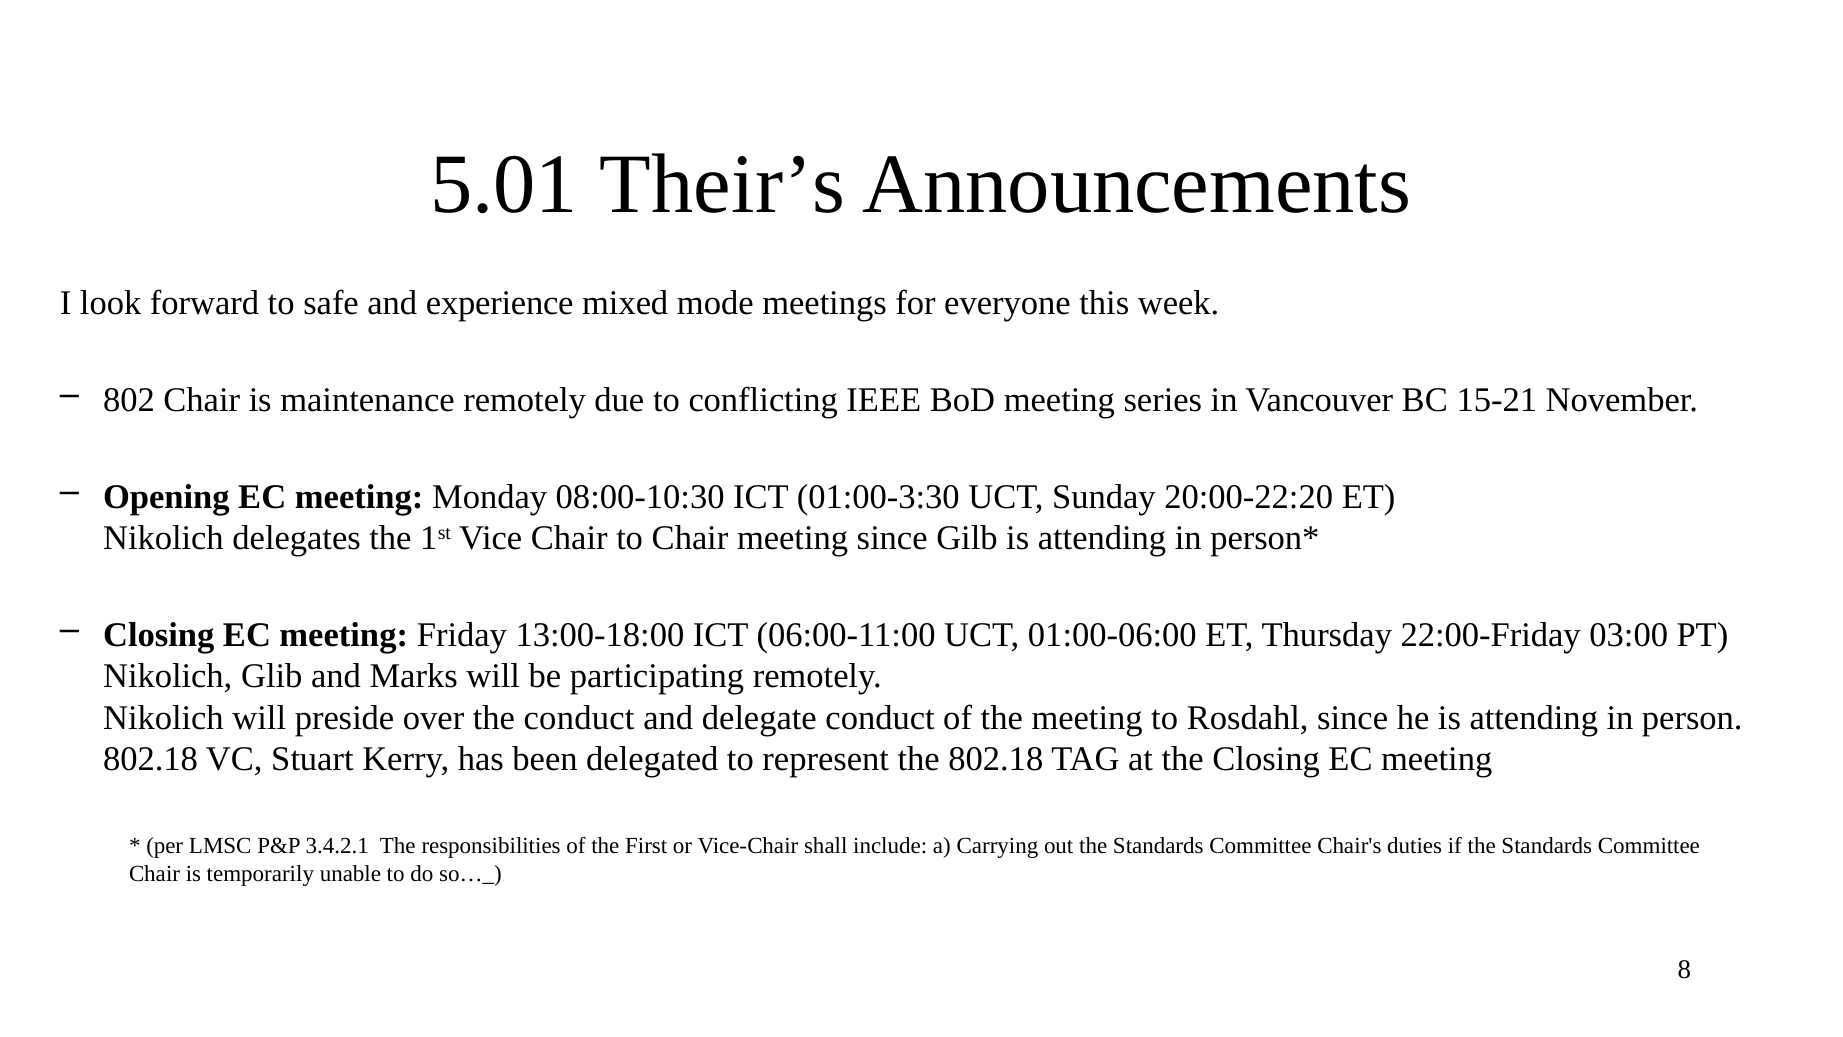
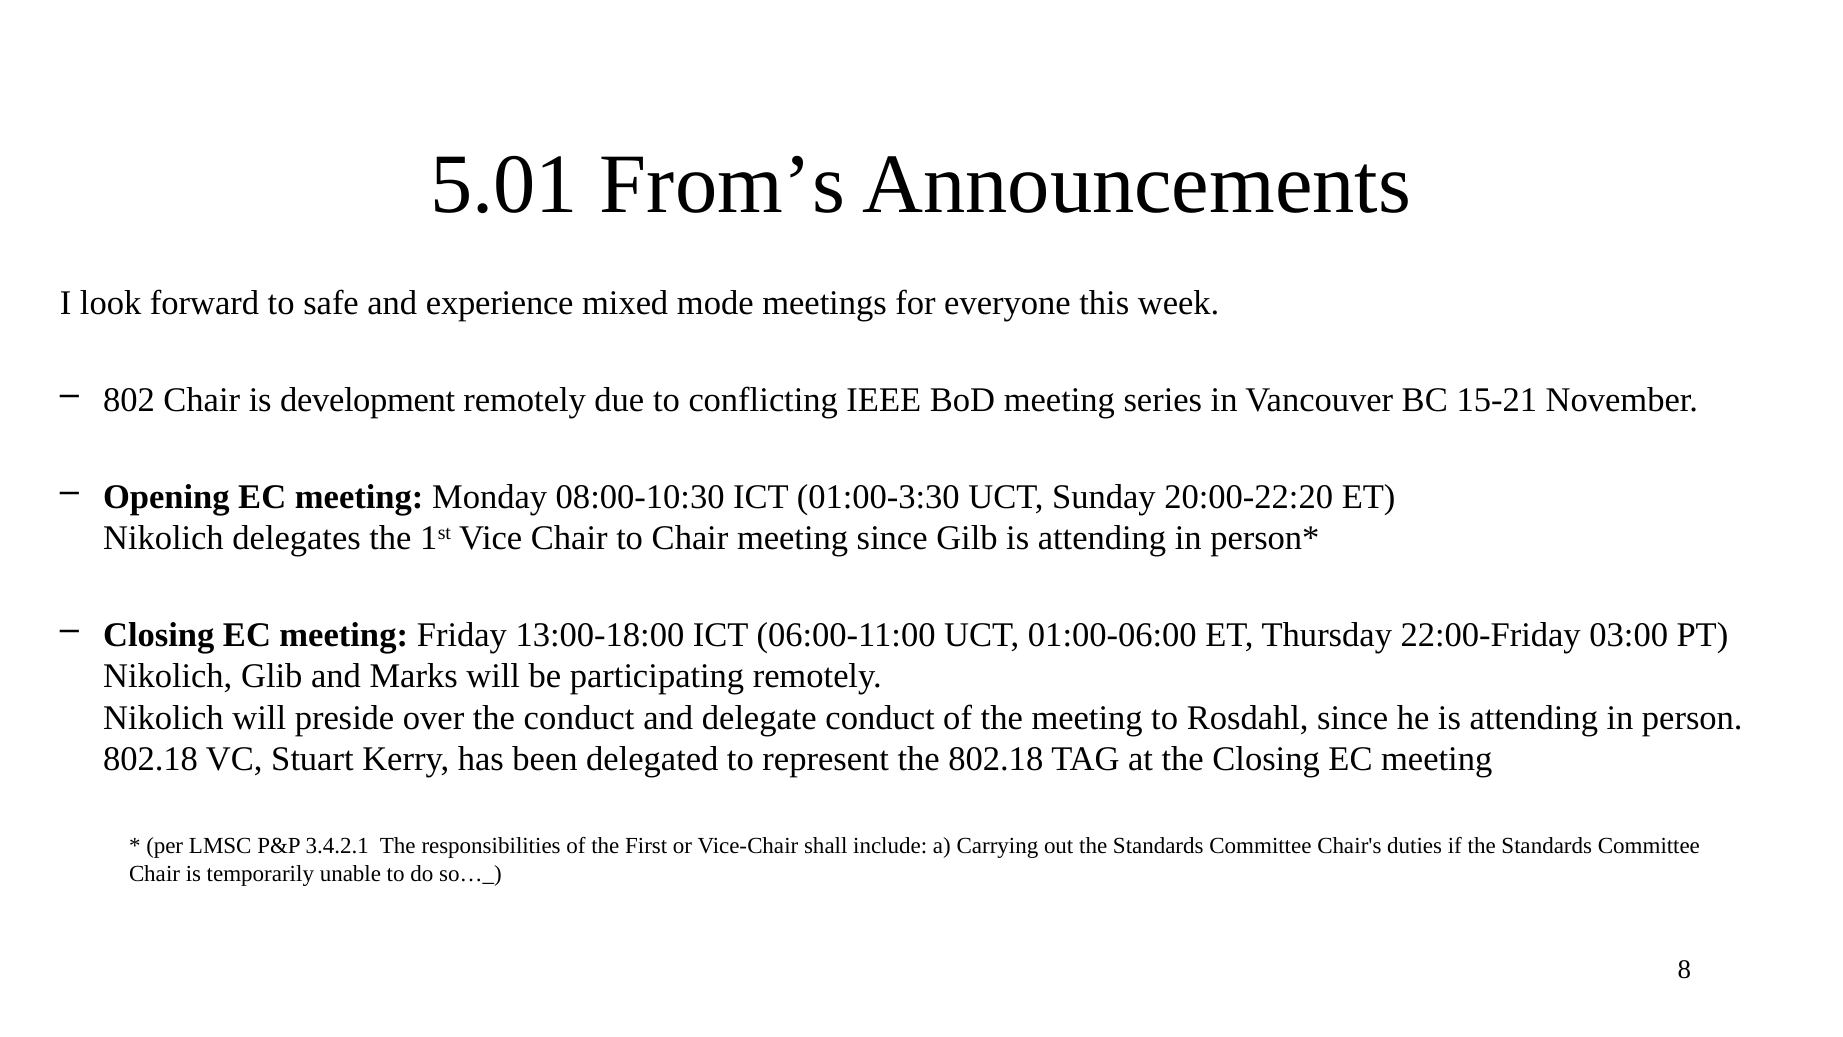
Their’s: Their’s -> From’s (722, 184)
maintenance: maintenance -> development (368, 400)
